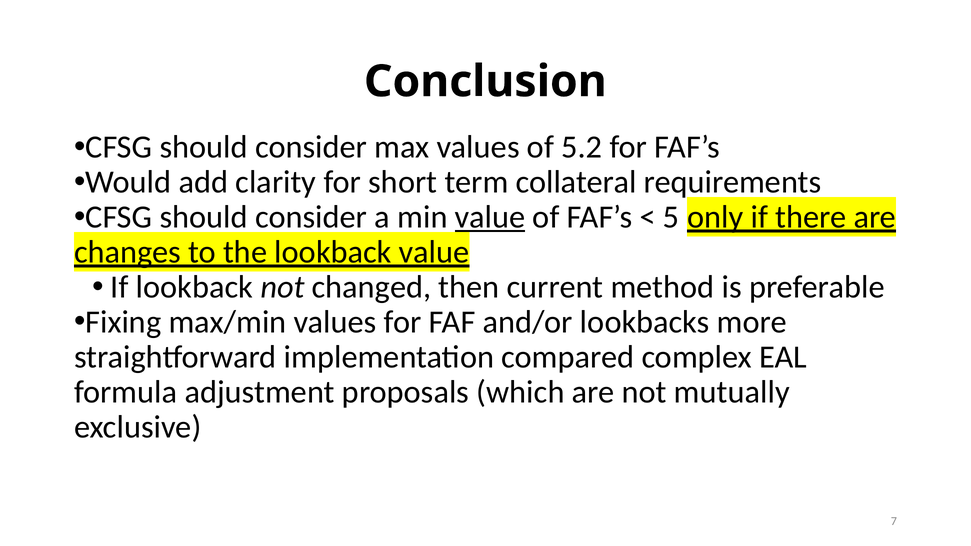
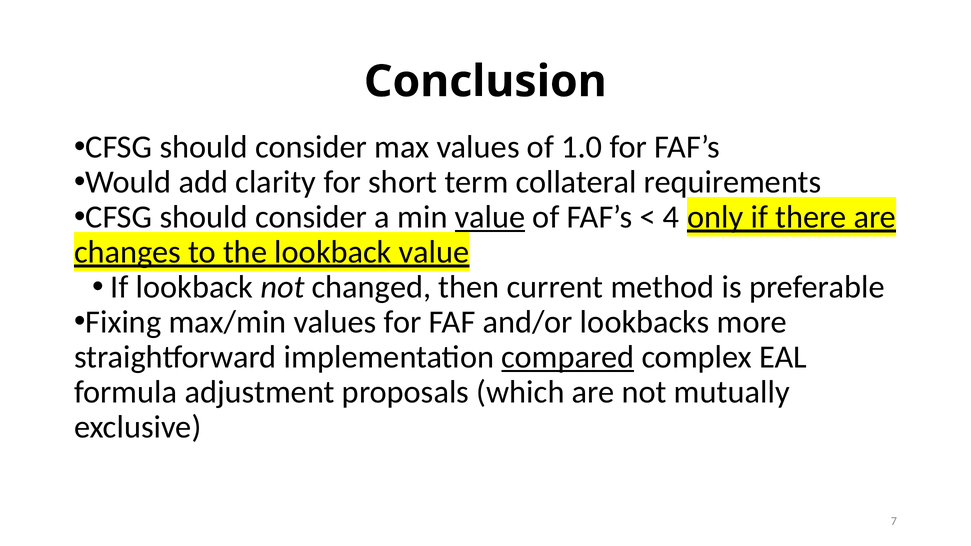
5.2: 5.2 -> 1.0 (582, 147)
5: 5 -> 4 (671, 217)
compared underline: none -> present (568, 357)
